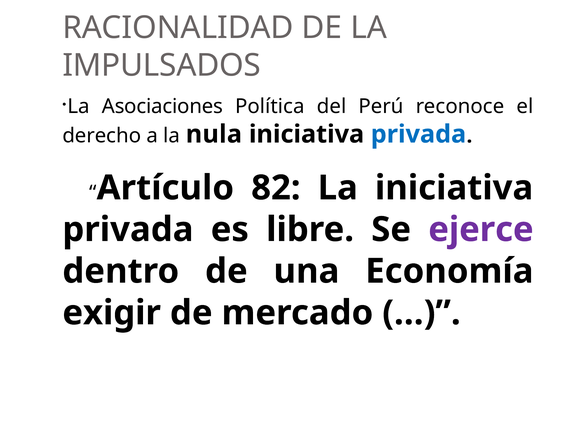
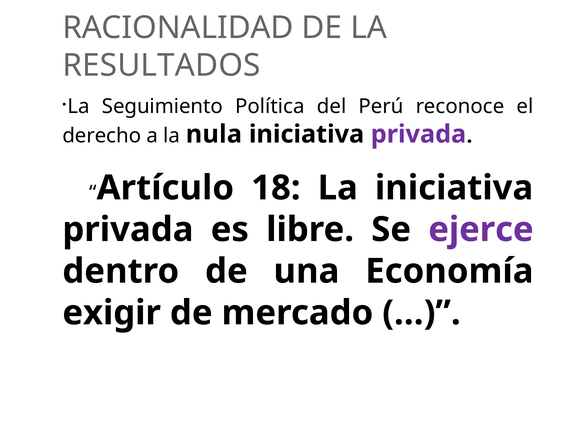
IMPULSADOS: IMPULSADOS -> RESULTADOS (161, 66)
Asociaciones: Asociaciones -> Seguimiento (162, 106)
privada colour: blue -> purple (418, 134)
82: 82 -> 18 (276, 188)
